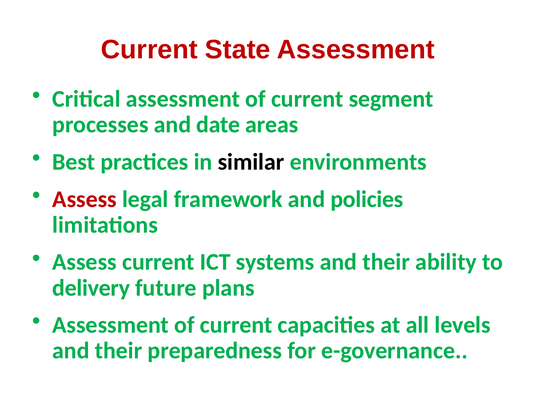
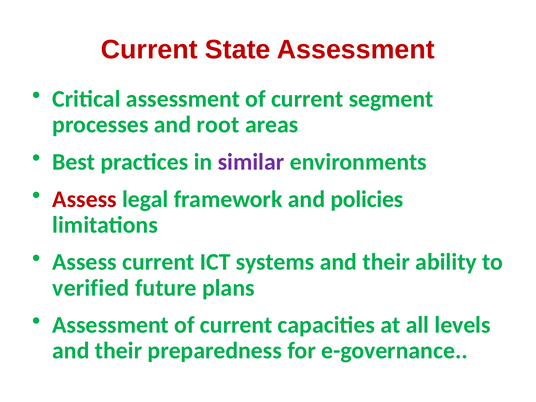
date: date -> root (218, 125)
similar colour: black -> purple (251, 162)
delivery: delivery -> verified (91, 288)
